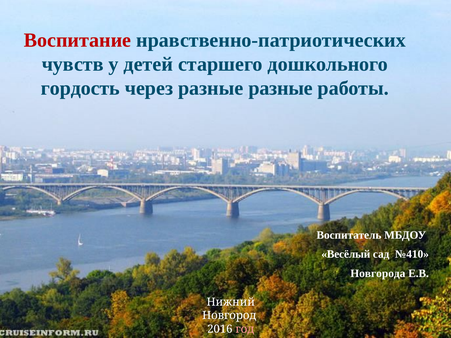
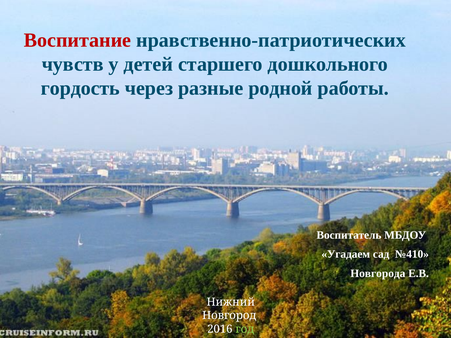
разные разные: разные -> родной (280, 88)
Весёлый: Весёлый -> Угадаем (346, 254)
год colour: pink -> light green (245, 329)
